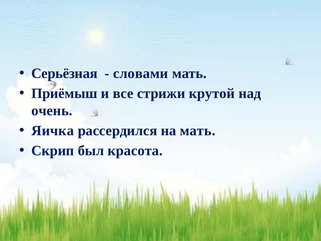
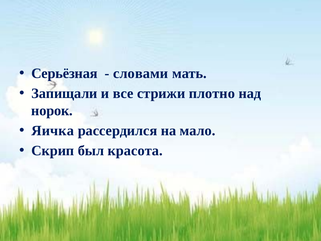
Приёмыш: Приёмыш -> Запищали (64, 93)
крутой: крутой -> плотно (212, 93)
очень: очень -> норок (52, 111)
на мать: мать -> мало (198, 131)
